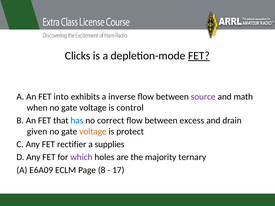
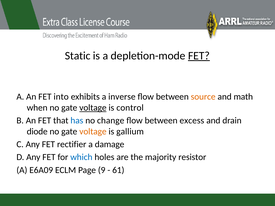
Clicks: Clicks -> Static (78, 56)
source colour: purple -> orange (203, 97)
voltage underline: none -> present (93, 108)
correct: correct -> change (111, 121)
given: given -> diode (37, 132)
protect: protect -> gallium (130, 132)
supplies: supplies -> damage (110, 145)
which colour: purple -> blue (81, 157)
ternary: ternary -> resistor (192, 157)
8: 8 -> 9 (102, 170)
17: 17 -> 61 (118, 170)
